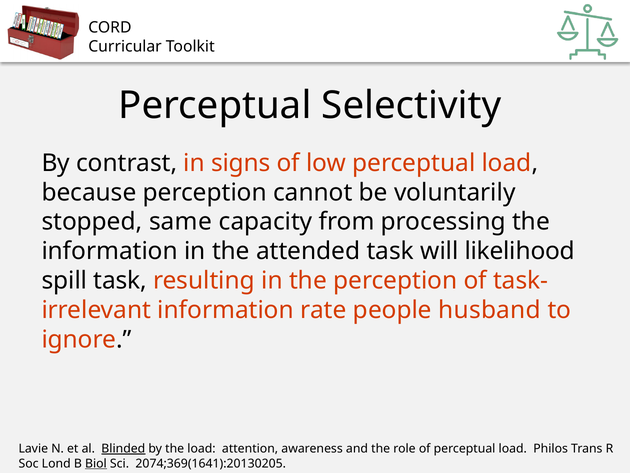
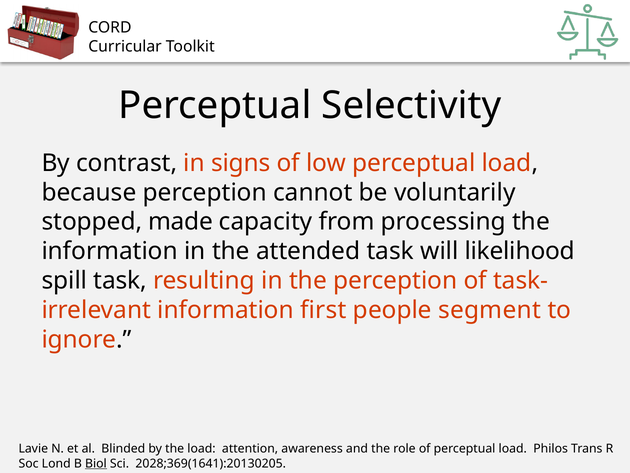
same: same -> made (181, 222)
rate: rate -> first (323, 310)
husband: husband -> segment (490, 310)
Blinded underline: present -> none (123, 448)
2074;369(1641):20130205: 2074;369(1641):20130205 -> 2028;369(1641):20130205 (211, 463)
